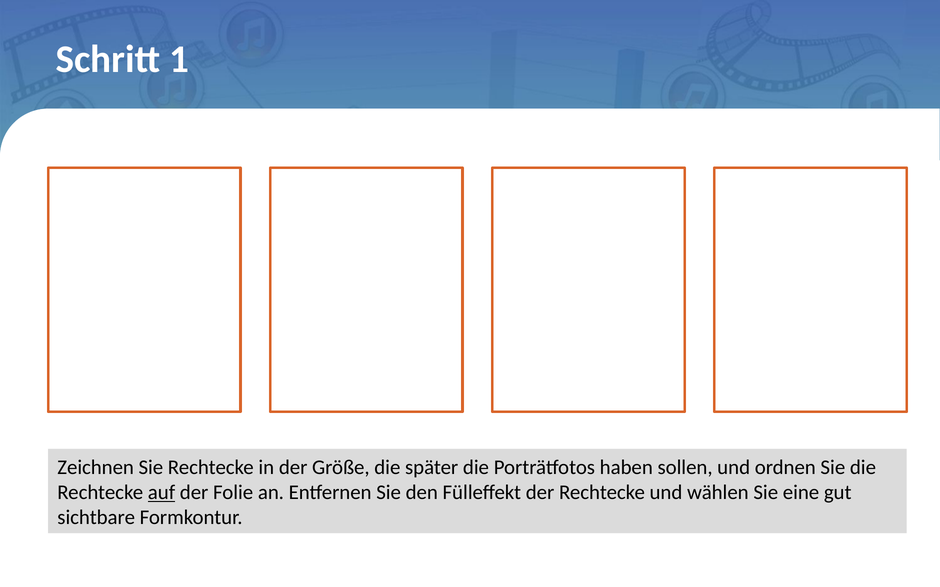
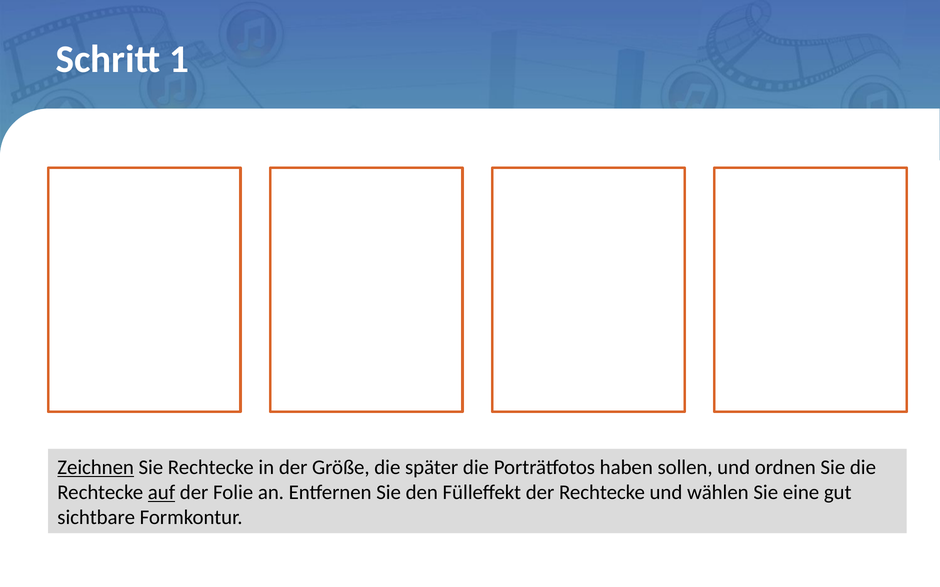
Zeichnen underline: none -> present (96, 468)
